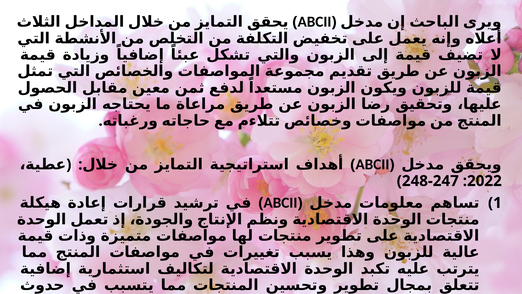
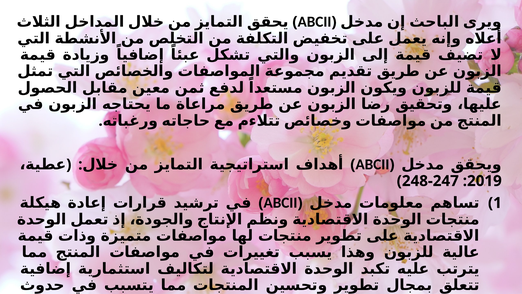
2022: 2022 -> 2019 (484, 181)
